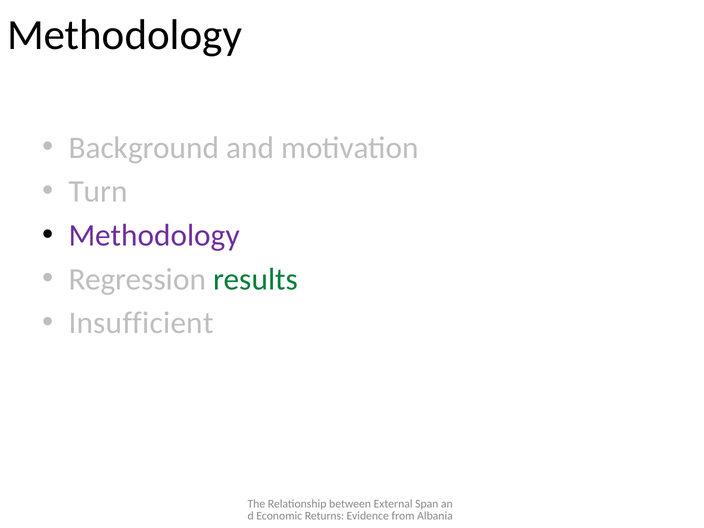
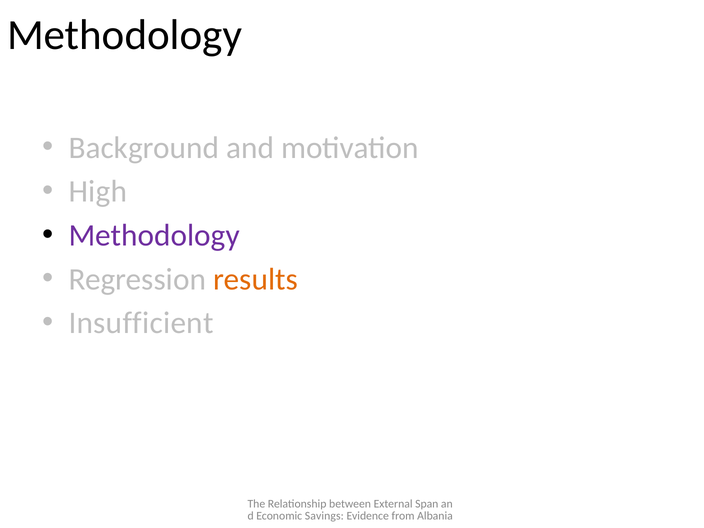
Turn: Turn -> High (98, 192)
results colour: green -> orange (255, 279)
Returns: Returns -> Savings (324, 516)
